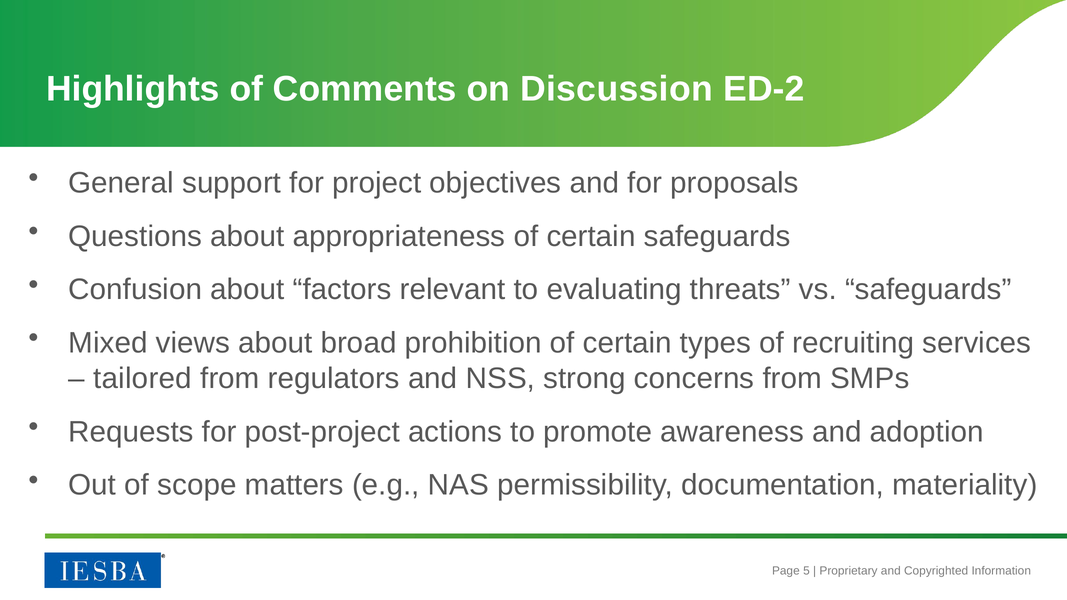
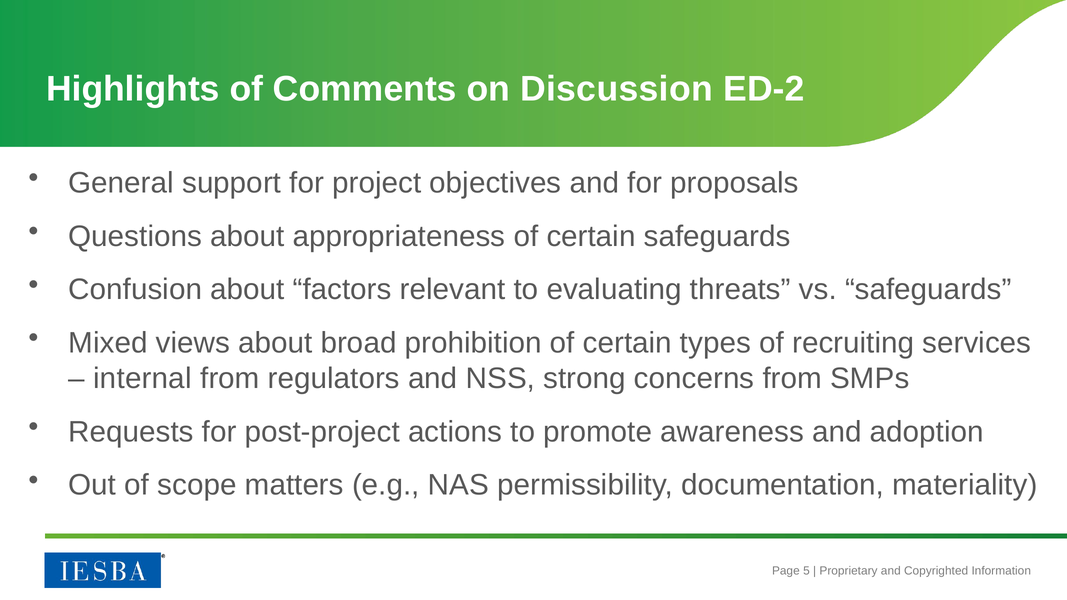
tailored: tailored -> internal (142, 379)
